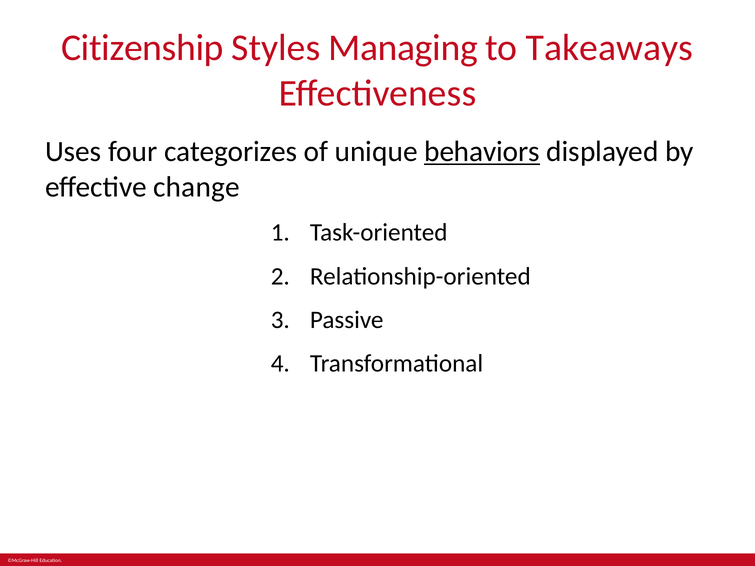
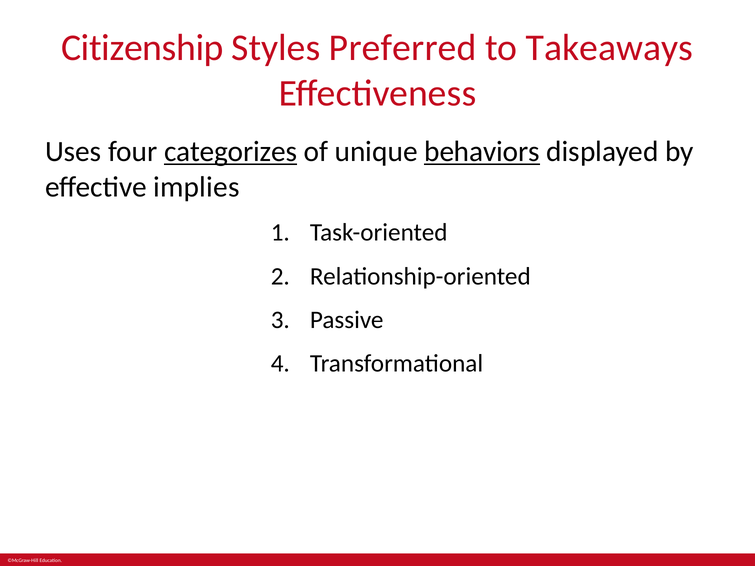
Managing: Managing -> Preferred (403, 48)
categorizes underline: none -> present (231, 152)
change: change -> implies (196, 187)
